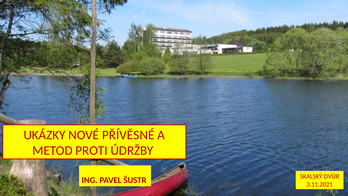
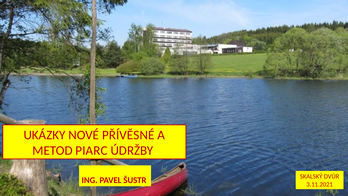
PROTI: PROTI -> PIARC (92, 150)
